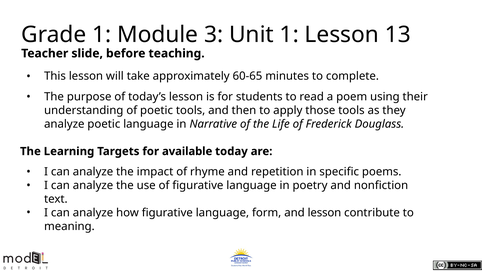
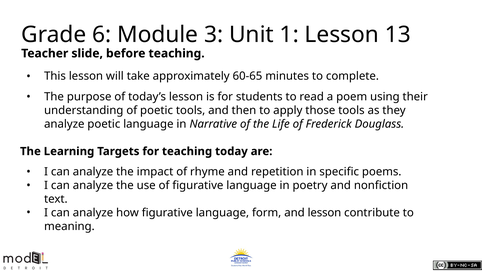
Grade 1: 1 -> 6 (102, 35)
for available: available -> teaching (187, 151)
